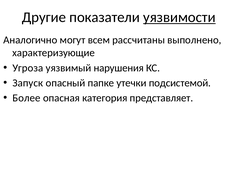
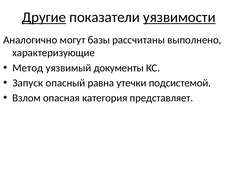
Другие underline: none -> present (44, 17)
всем: всем -> базы (99, 40)
Угроза: Угроза -> Метод (28, 68)
нарушения: нарушения -> документы (119, 68)
папке: папке -> равна (101, 83)
Более: Более -> Взлом (27, 98)
